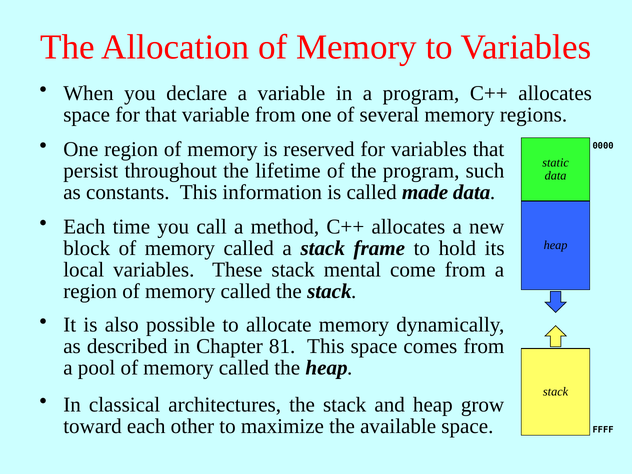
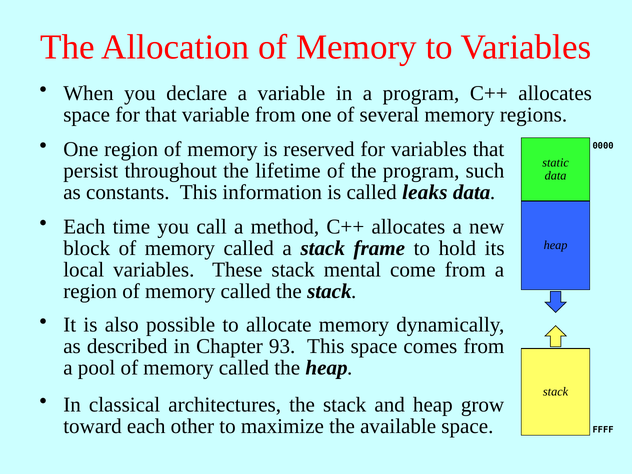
made: made -> leaks (425, 192)
81: 81 -> 93 (282, 346)
